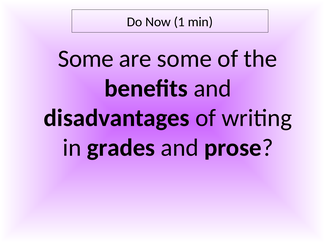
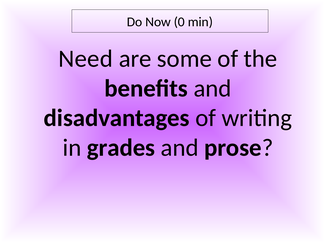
1: 1 -> 0 (179, 22)
Some: Some -> Need (86, 59)
